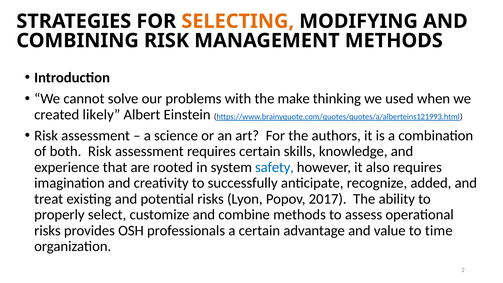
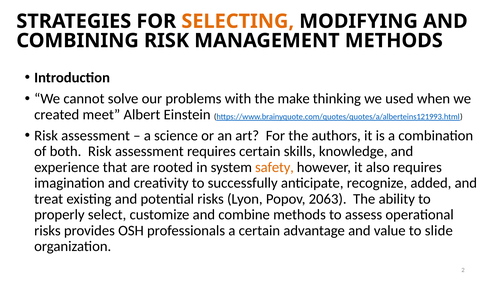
likely: likely -> meet (101, 115)
safety colour: blue -> orange (274, 167)
2017: 2017 -> 2063 (328, 199)
time: time -> slide (439, 231)
